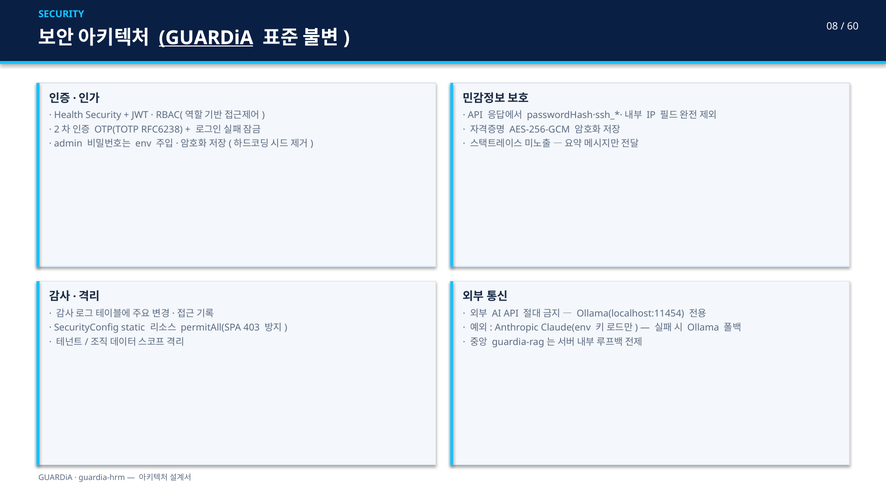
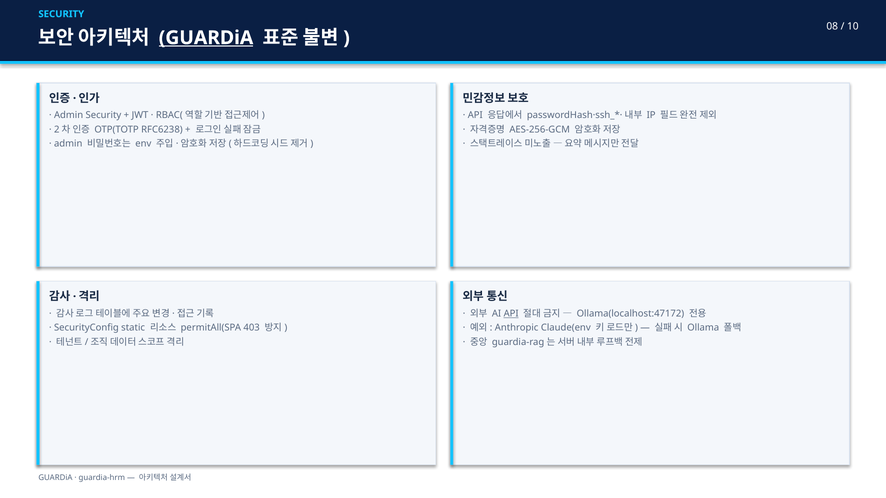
60: 60 -> 10 (853, 26)
Health: Health -> Admin (69, 115)
API underline: none -> present (511, 314)
Ollama(localhost:11454: Ollama(localhost:11454 -> Ollama(localhost:47172 (630, 314)
